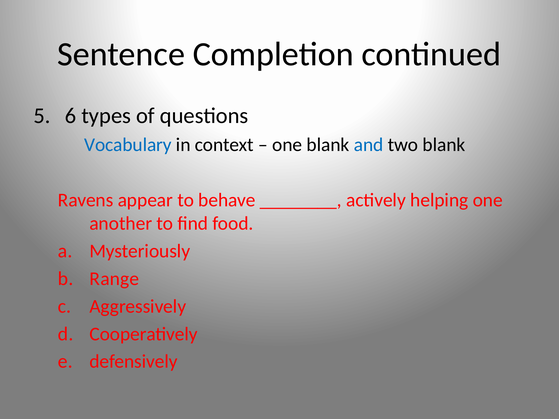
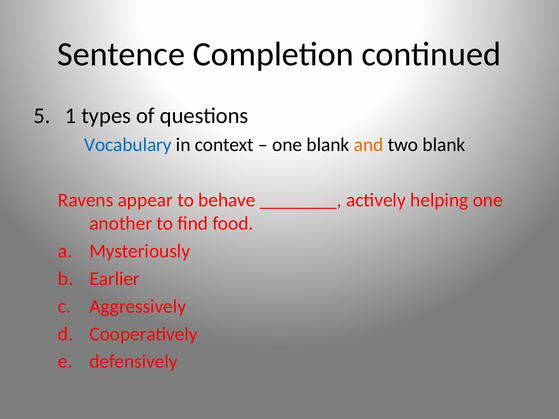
6: 6 -> 1 (71, 116)
and colour: blue -> orange (369, 145)
Range: Range -> Earlier (115, 279)
